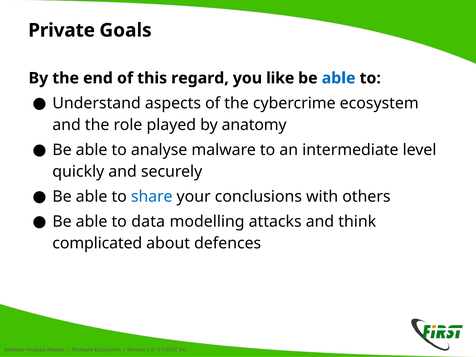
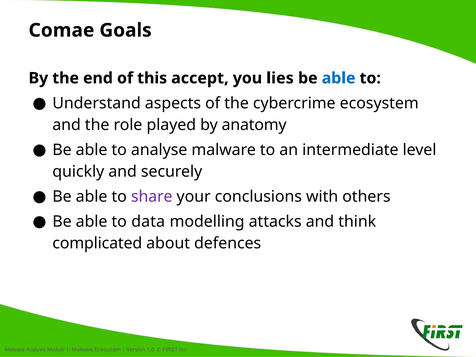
Private: Private -> Comae (61, 30)
regard: regard -> accept (200, 78)
like: like -> lies (280, 78)
share colour: blue -> purple (152, 197)
